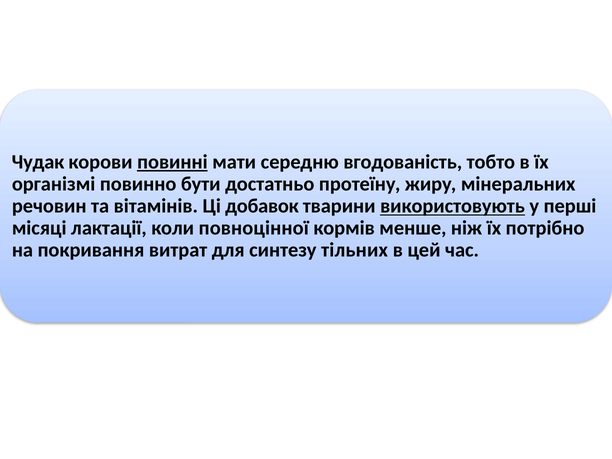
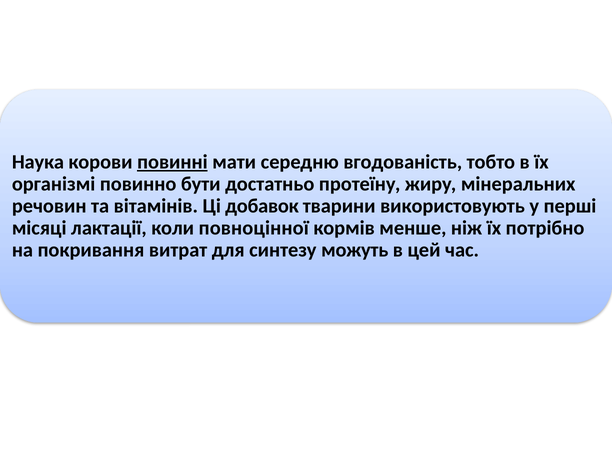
Чудак: Чудак -> Наука (38, 162)
використовують underline: present -> none (453, 206)
тільних: тільних -> можуть (355, 250)
